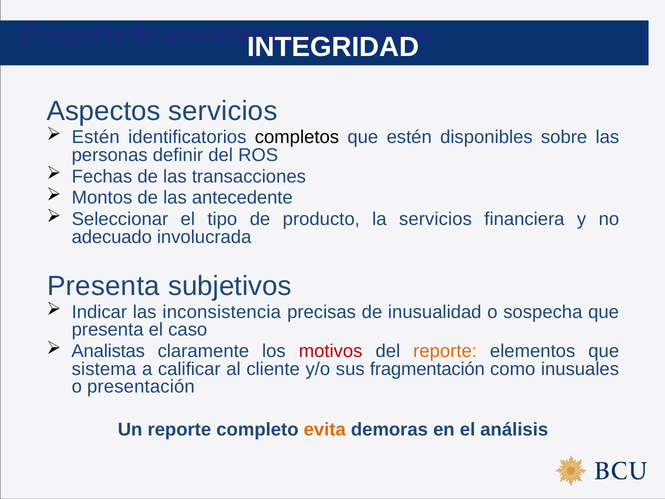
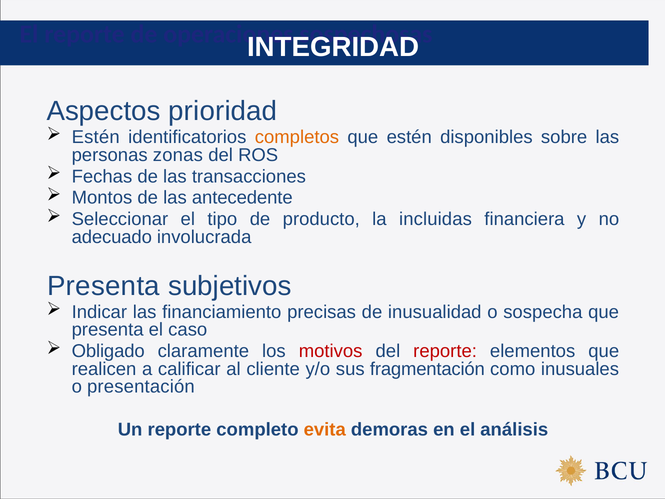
Aspectos servicios: servicios -> prioridad (223, 111)
completos colour: black -> orange (297, 137)
definir: definir -> zonas (178, 155)
la servicios: servicios -> incluidas (435, 219)
inconsistencia: inconsistencia -> financiamiento (222, 312)
Analistas: Analistas -> Obligado (108, 351)
reporte colour: orange -> red (445, 351)
sistema: sistema -> realicen (104, 369)
